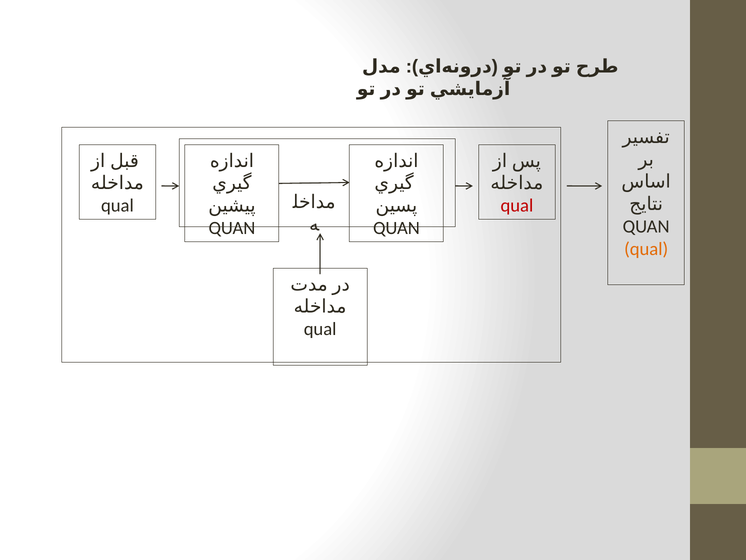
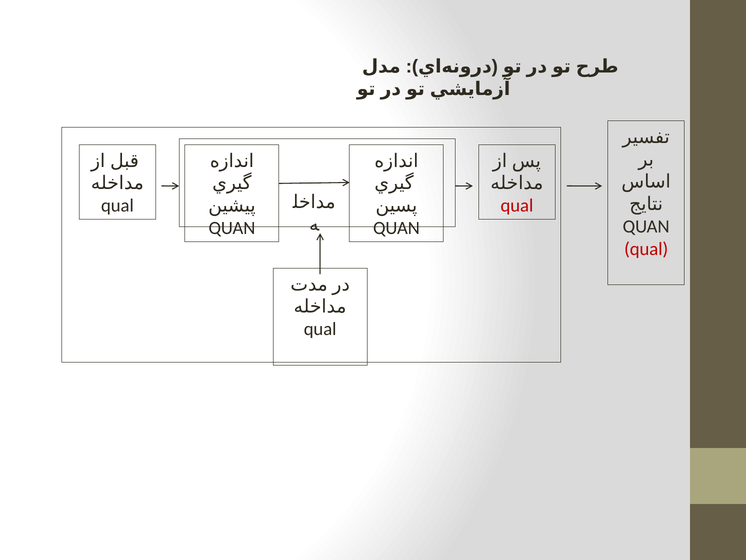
qual colour: orange -> red (646, 249)
